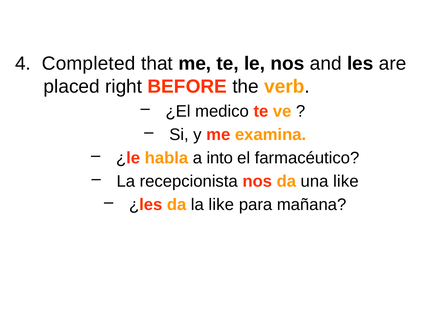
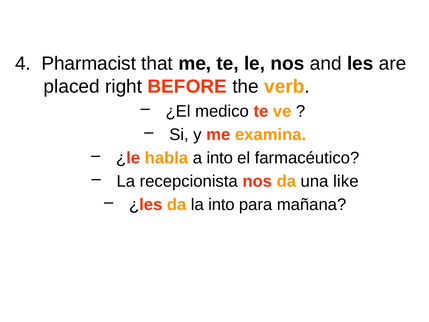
Completed: Completed -> Pharmacist (89, 64)
la like: like -> into (221, 205)
